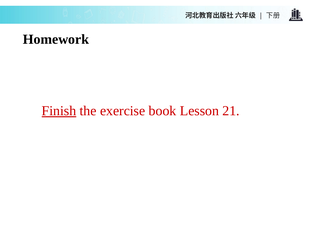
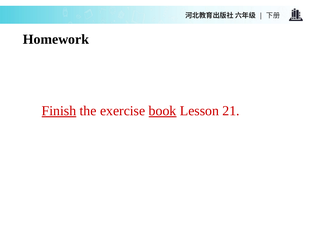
book underline: none -> present (163, 111)
